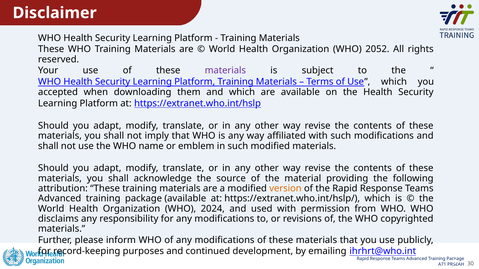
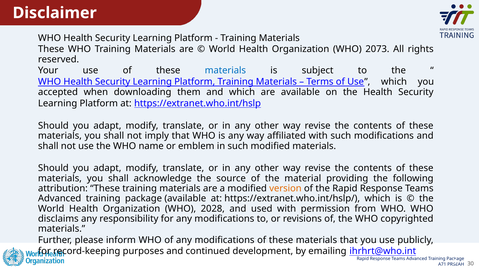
2052: 2052 -> 2073 (377, 49)
materials colour: purple -> blue (225, 71)
2024: 2024 -> 2028 (213, 209)
